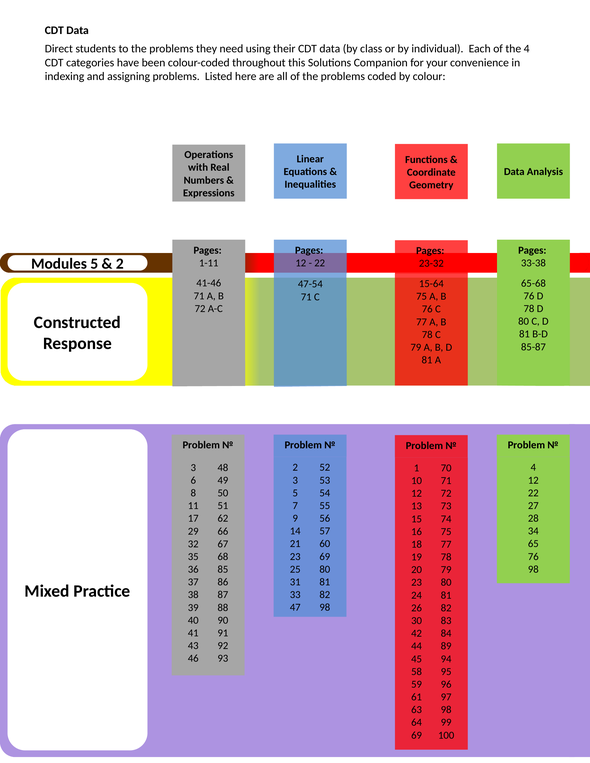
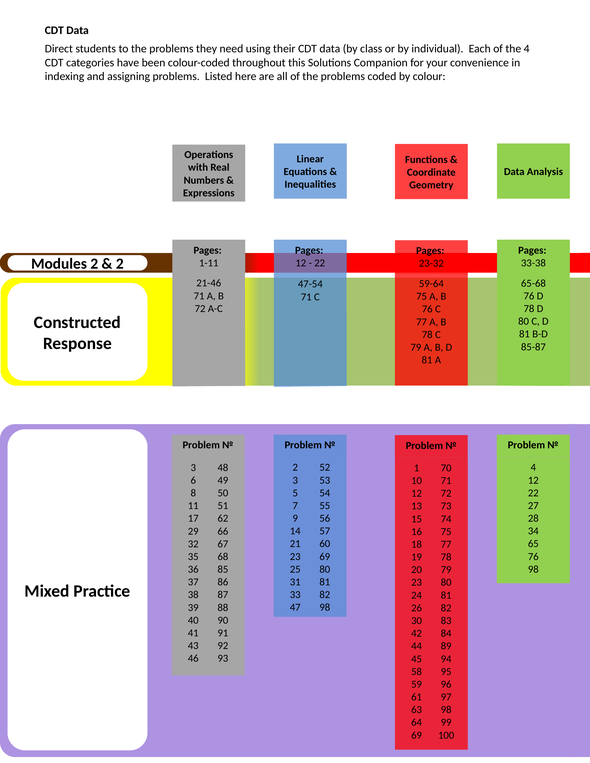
Modules 5: 5 -> 2 (94, 264)
41-46: 41-46 -> 21-46 (209, 283)
15-64: 15-64 -> 59-64 (431, 284)
